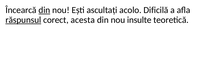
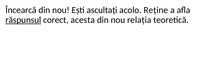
din underline: present -> none (44, 10)
Dificilă: Dificilă -> Reține (156, 10)
insulte: insulte -> relația (139, 20)
